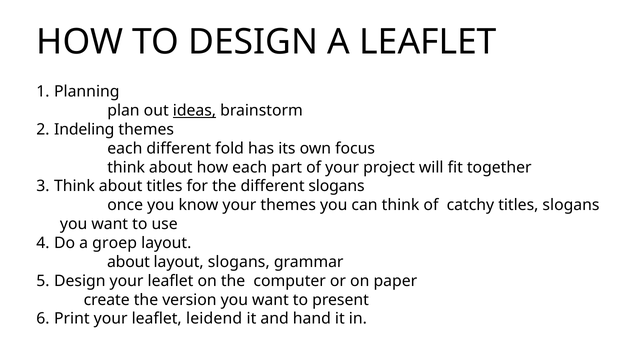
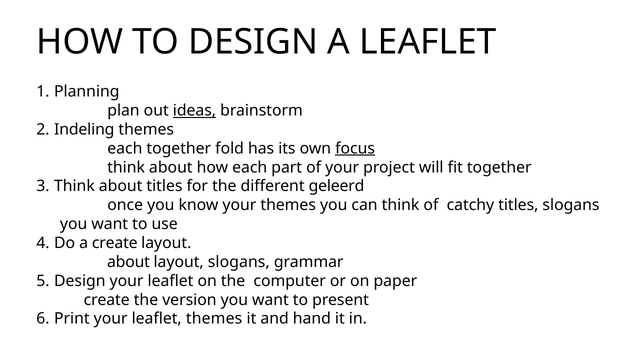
each different: different -> together (179, 148)
focus underline: none -> present (355, 148)
different slogans: slogans -> geleerd (337, 186)
a groep: groep -> create (115, 243)
leaflet leidend: leidend -> themes (214, 319)
